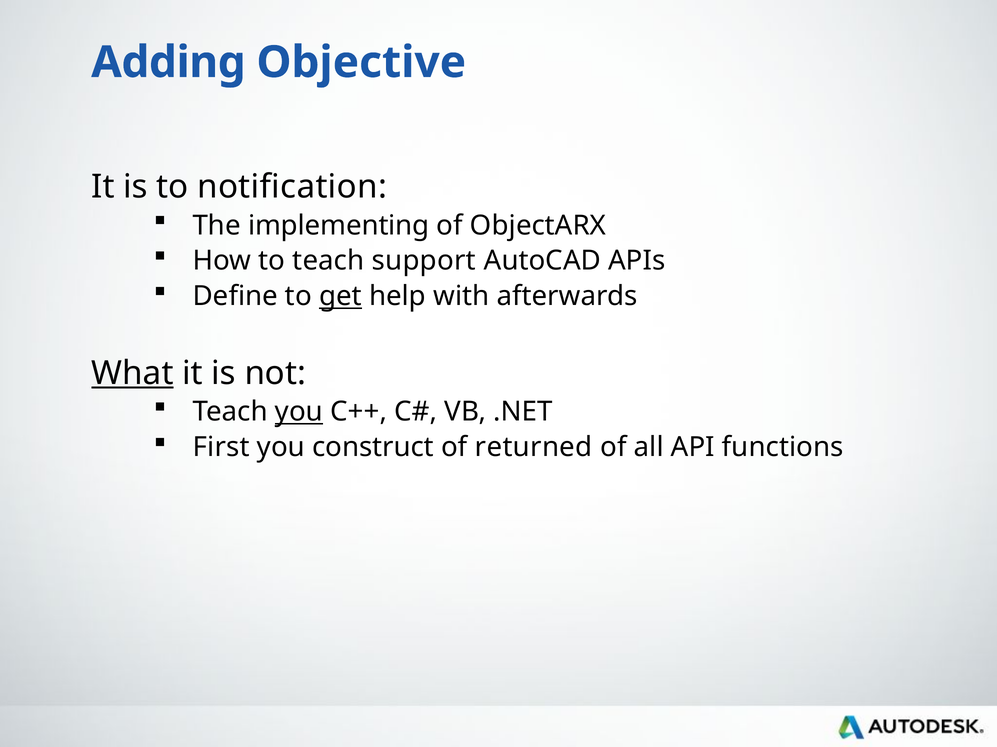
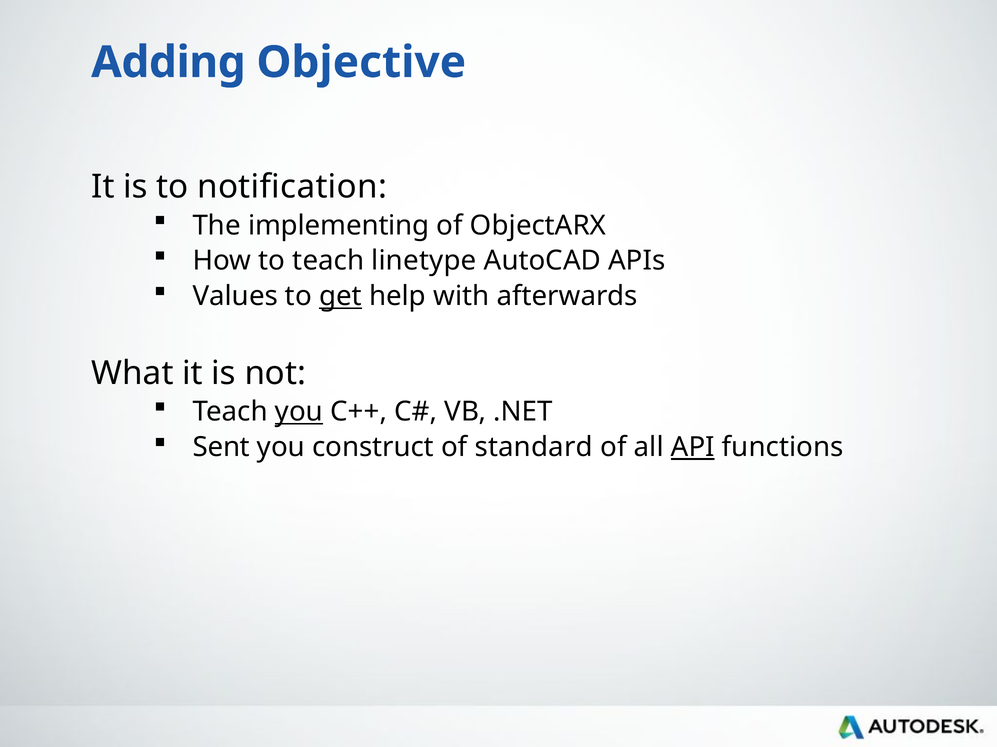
support: support -> linetype (424, 261)
Define: Define -> Values (235, 297)
What underline: present -> none (133, 374)
First: First -> Sent (221, 448)
returned: returned -> standard (534, 448)
API underline: none -> present (693, 448)
